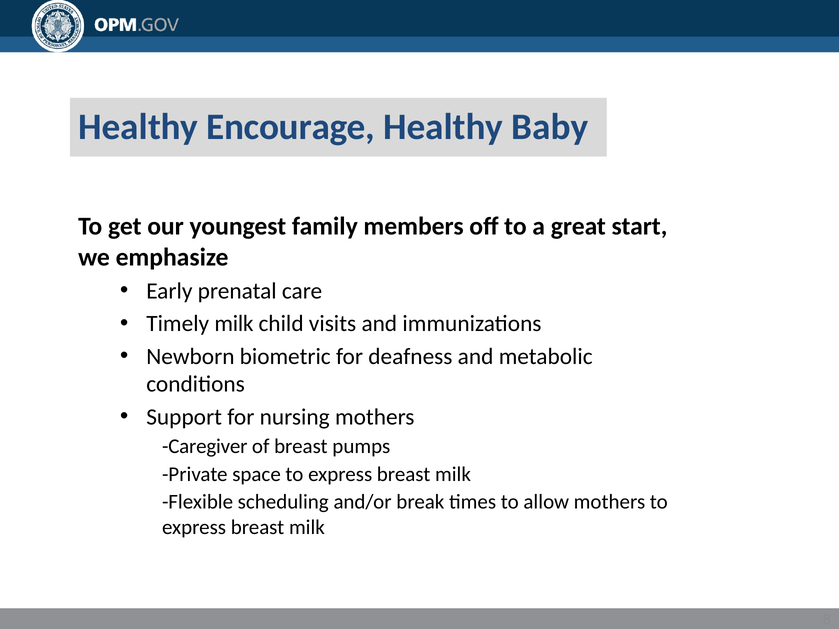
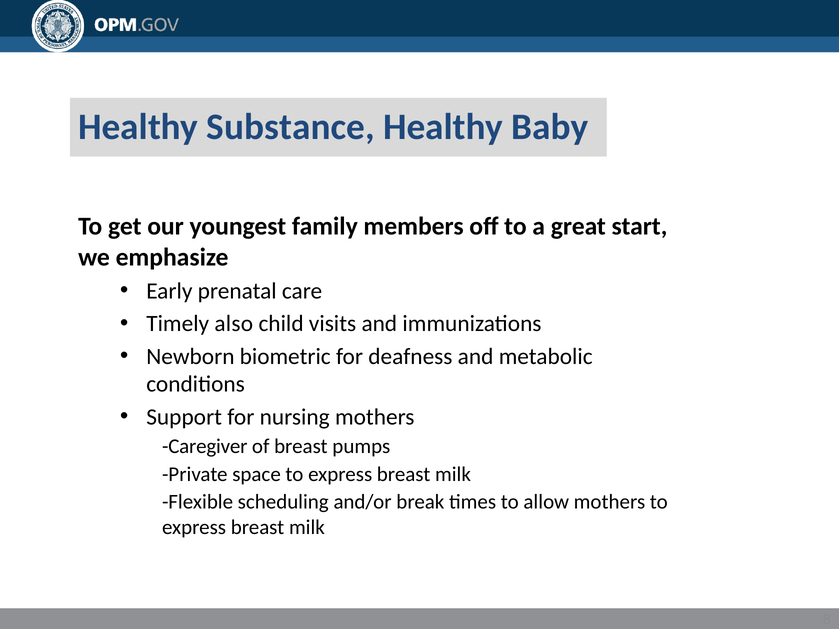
Encourage: Encourage -> Substance (291, 127)
Timely milk: milk -> also (234, 324)
